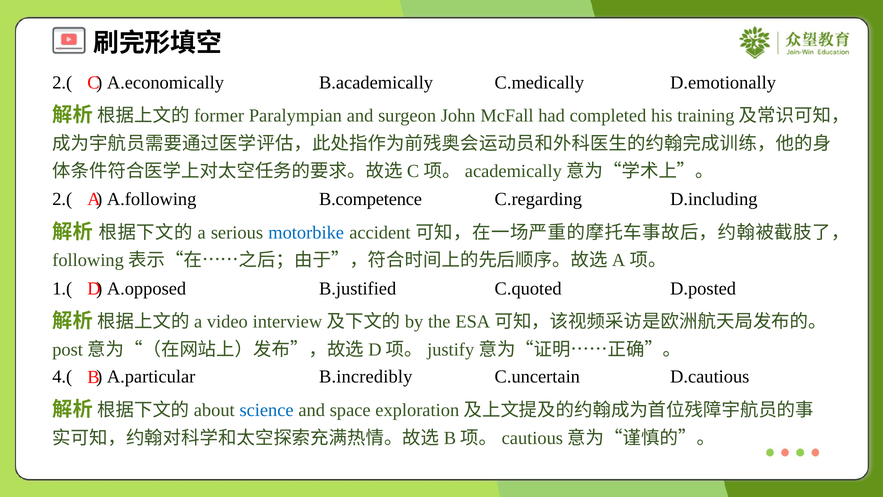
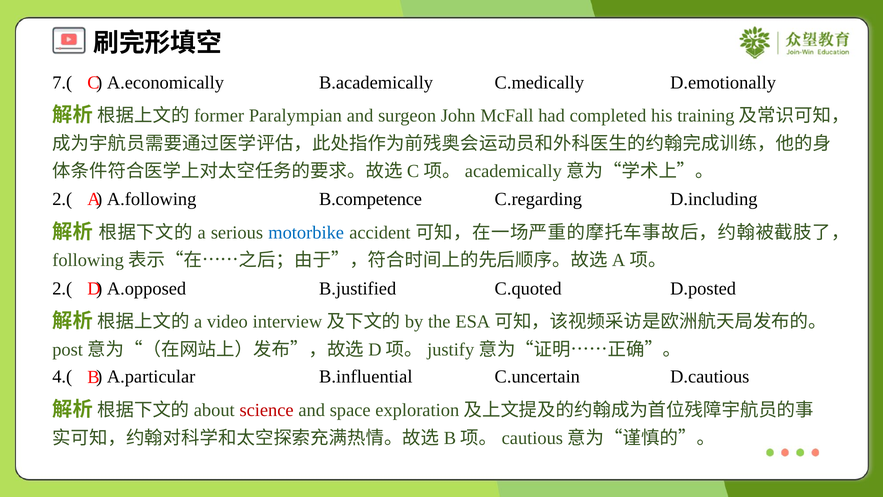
2.(: 2.( -> 7.( (62, 83)
1.(: 1.( -> 2.( (62, 288)
B.incredibly: B.incredibly -> B.influential (366, 377)
science colour: blue -> red (267, 410)
